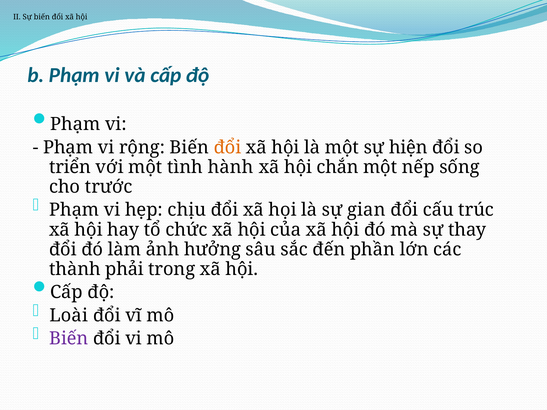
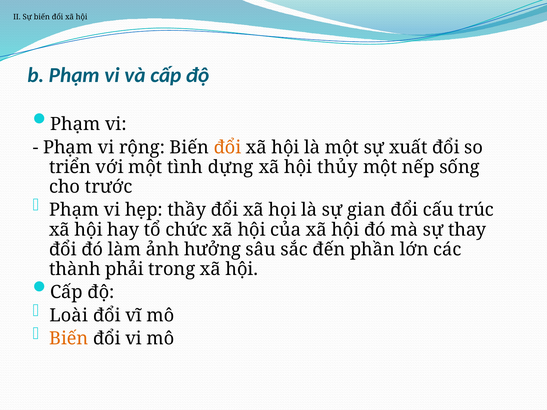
hiện: hiện -> xuất (408, 148)
hành: hành -> dựng (231, 167)
chắn: chắn -> thủy (337, 167)
chịu: chịu -> thầy (187, 210)
Biến colour: purple -> orange (69, 339)
